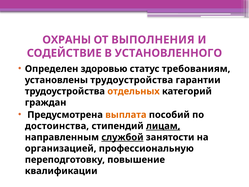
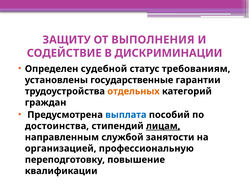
ОХРАНЫ: ОХРАНЫ -> ЗАЩИТУ (67, 40)
УСТАНОВЛЕННОГО: УСТАНОВЛЕННОГО -> ДИСКРИМИНАЦИИ (168, 53)
здоровью: здоровью -> судебной (104, 69)
установлены трудоустройства: трудоустройства -> государственные (132, 80)
выплата colour: orange -> blue (126, 115)
службой underline: present -> none (122, 137)
